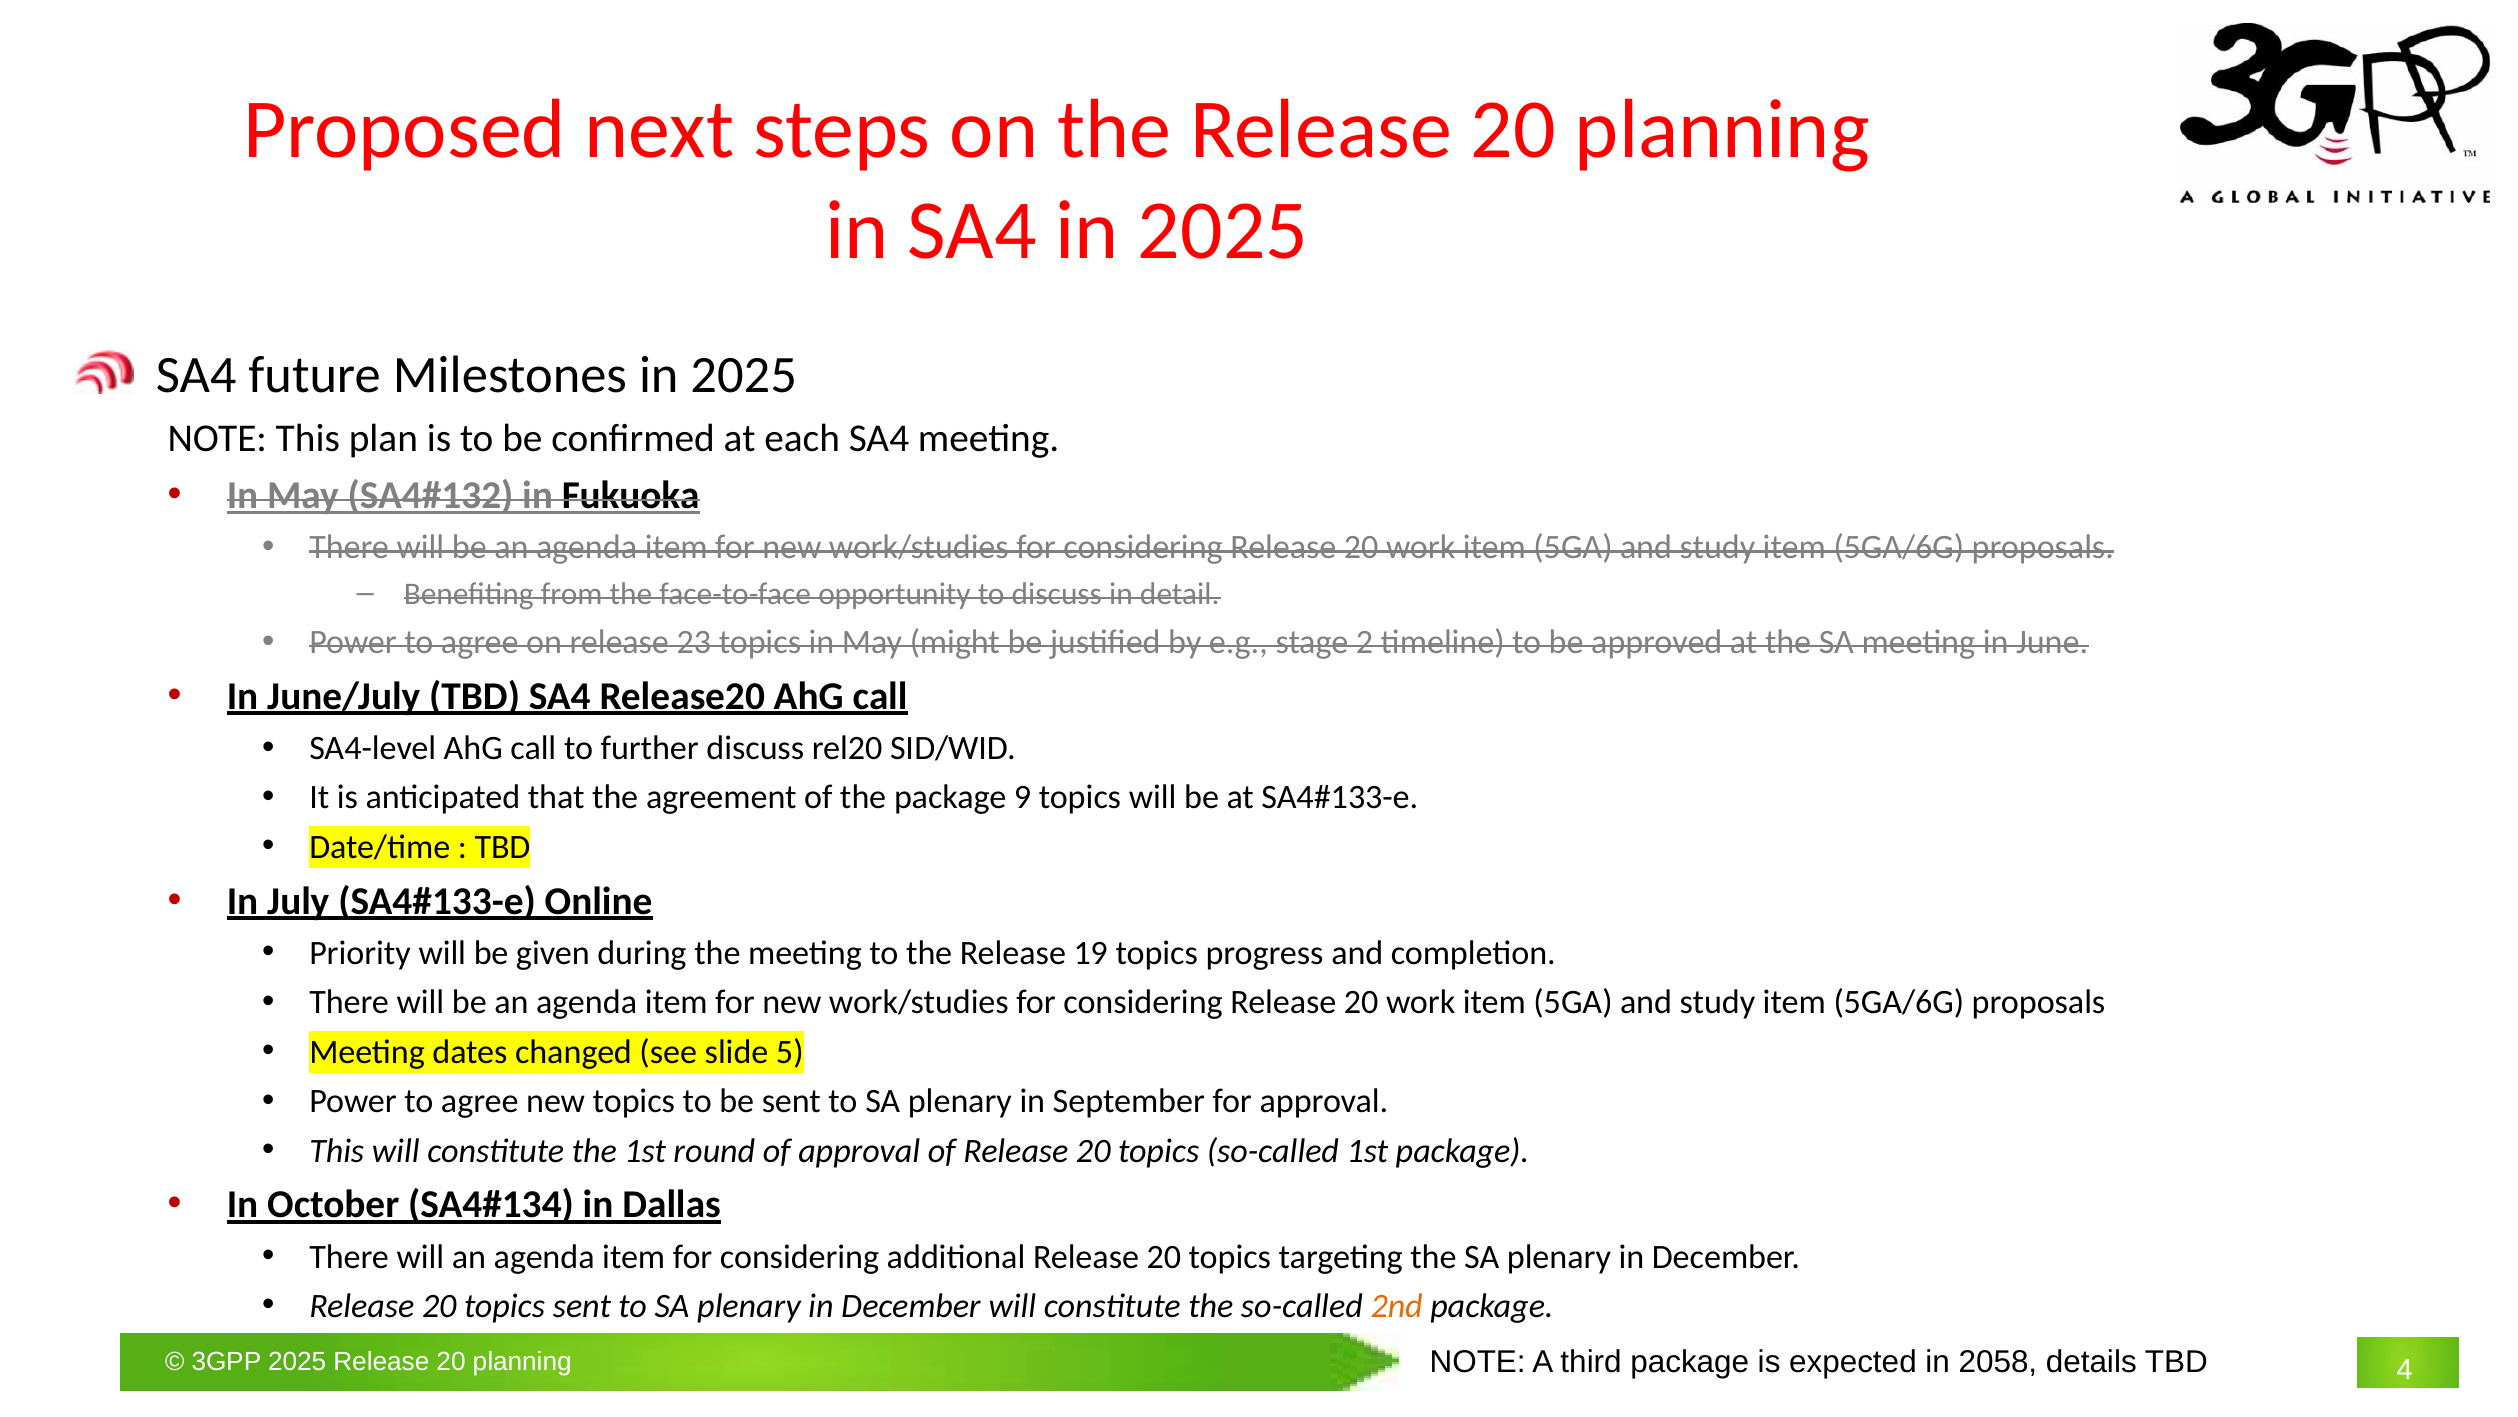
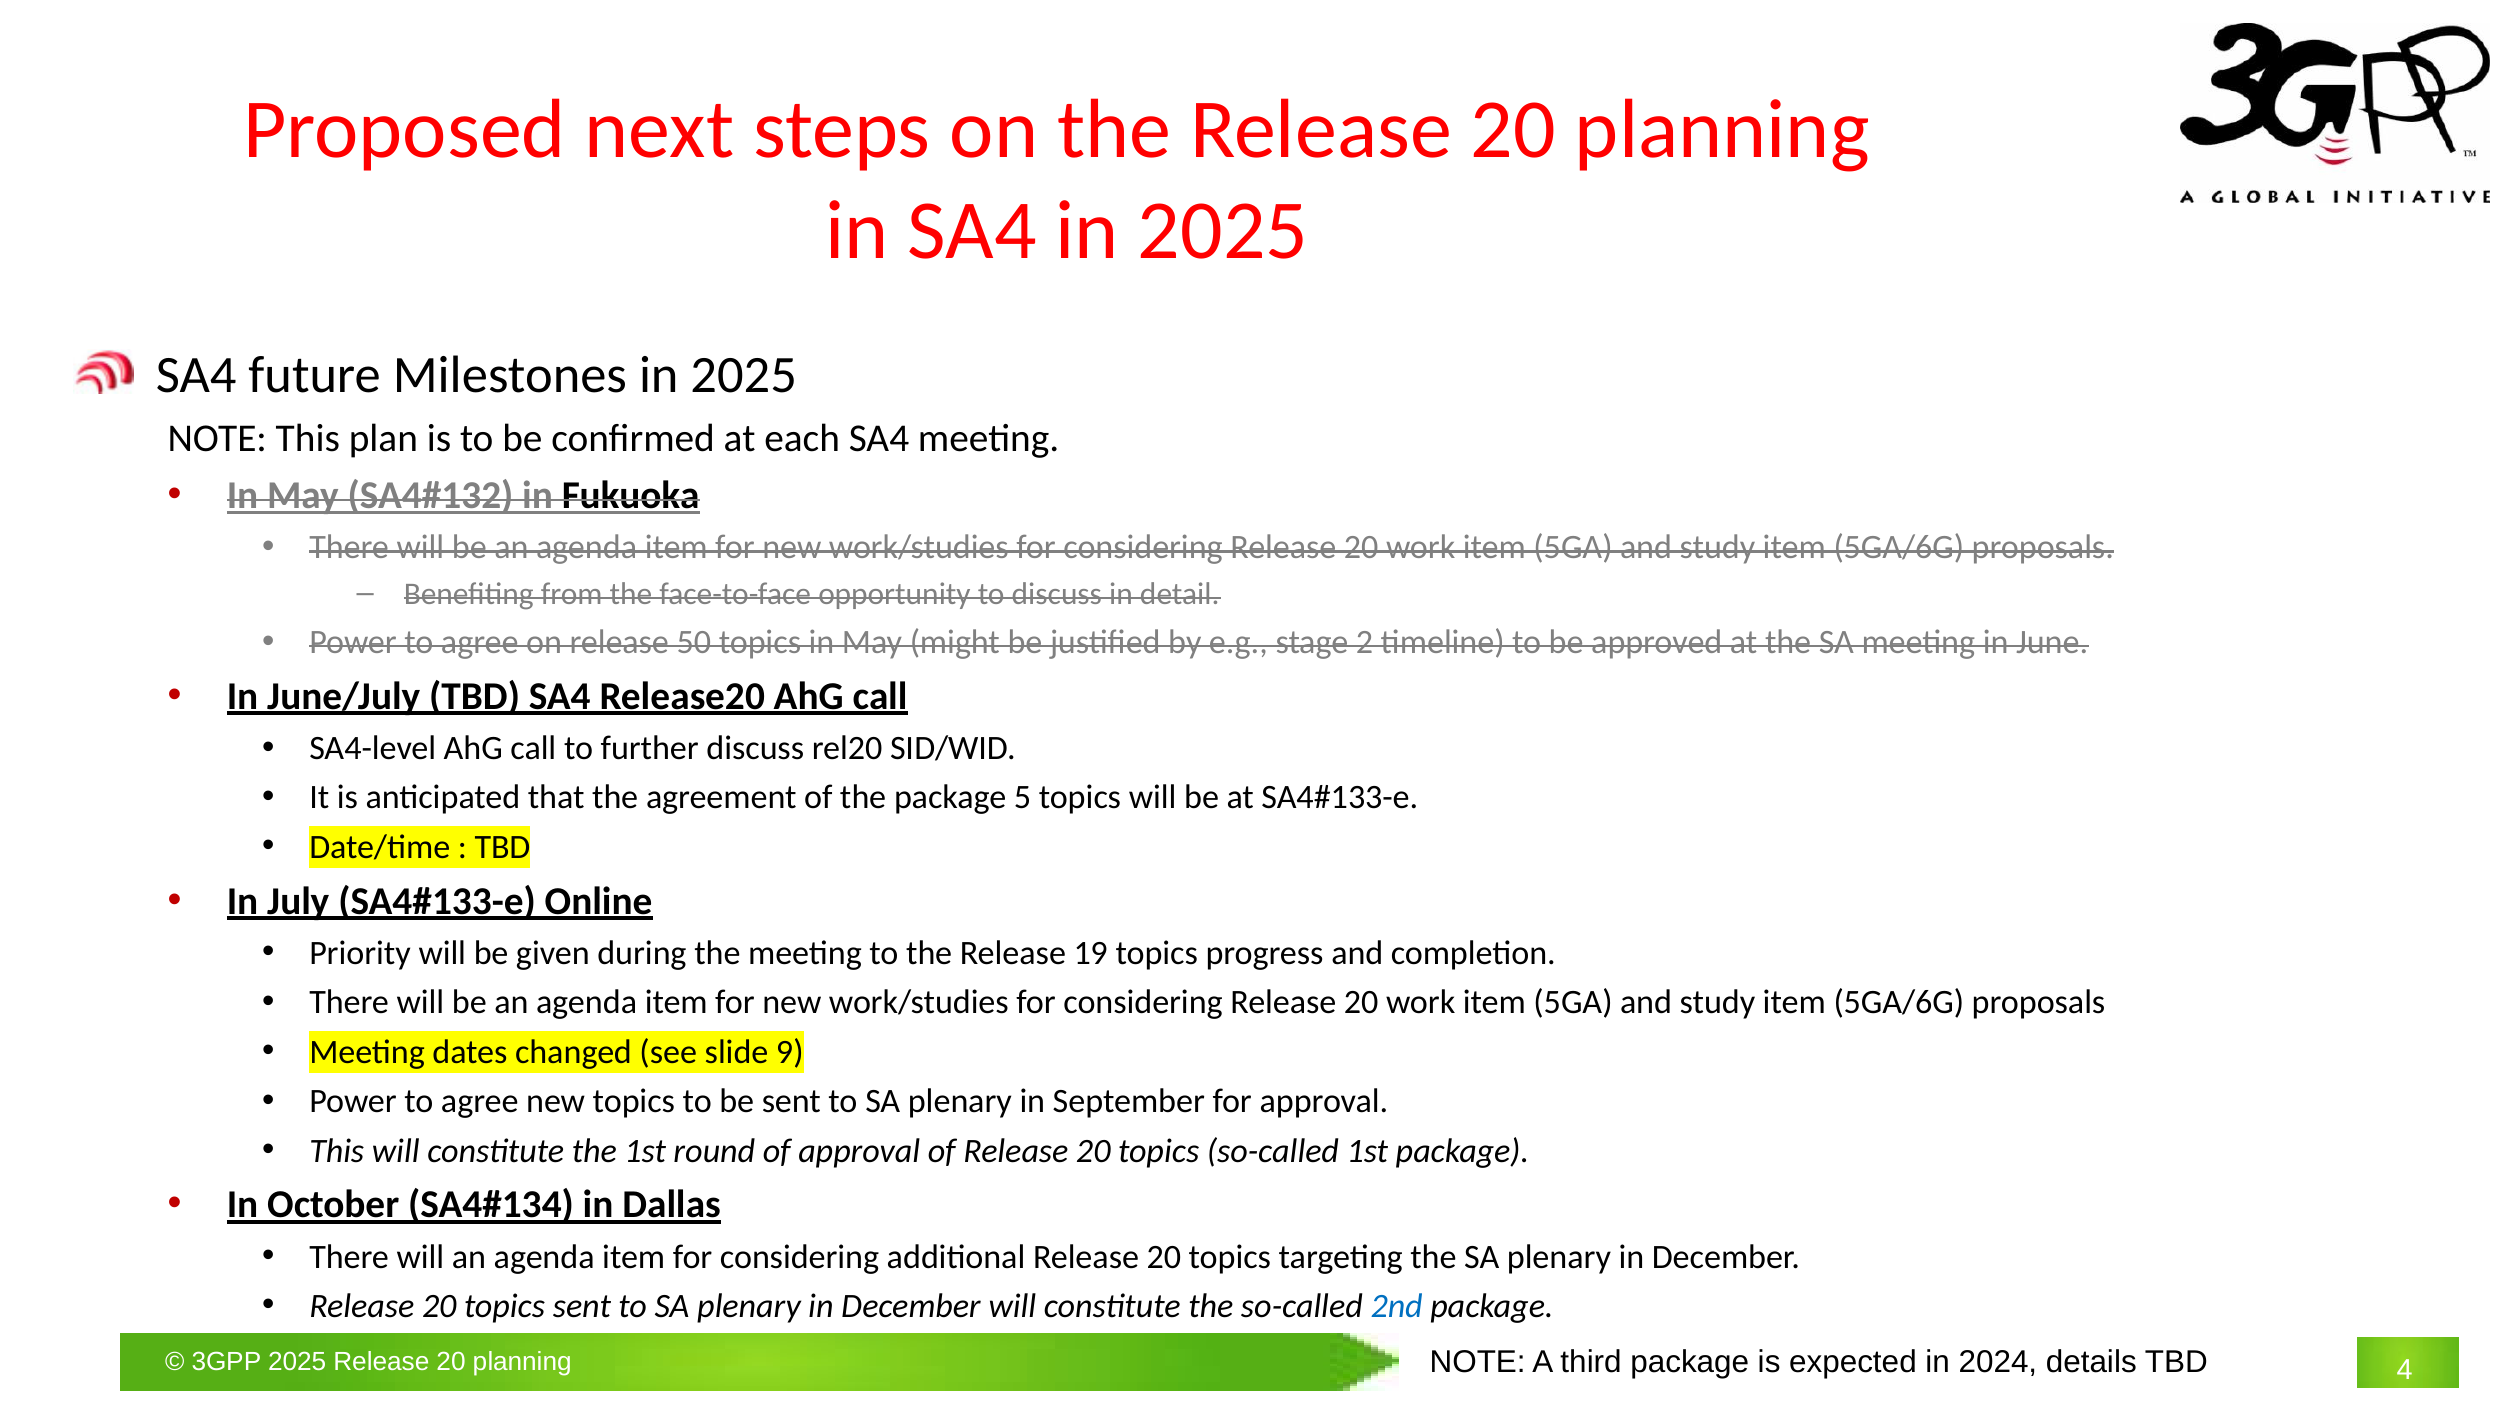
23: 23 -> 50 (694, 642)
9: 9 -> 5 (1023, 797)
5: 5 -> 9 (790, 1051)
2nd colour: orange -> blue (1397, 1306)
2058: 2058 -> 2024 (1998, 1361)
